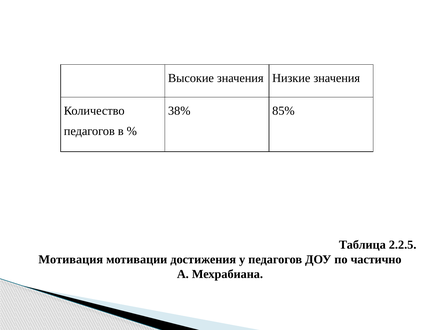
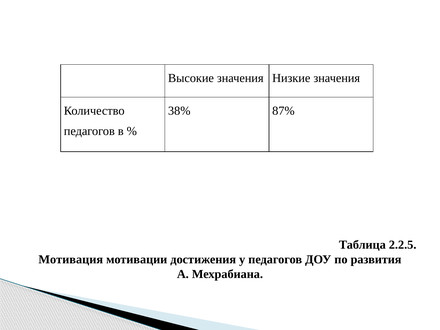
85%: 85% -> 87% (283, 111)
частично: частично -> развития (376, 260)
